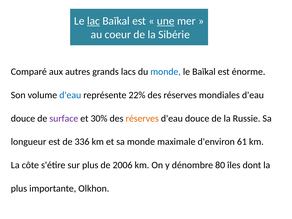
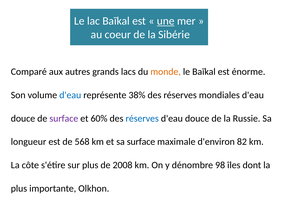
lac underline: present -> none (93, 21)
monde colour: blue -> orange (166, 72)
22%: 22% -> 38% (137, 95)
30%: 30% -> 60% (99, 118)
réserves colour: orange -> blue (142, 118)
336: 336 -> 568 (82, 142)
sa monde: monde -> surface (141, 142)
61: 61 -> 82 (242, 142)
2006: 2006 -> 2008 (123, 165)
80: 80 -> 98 (220, 165)
